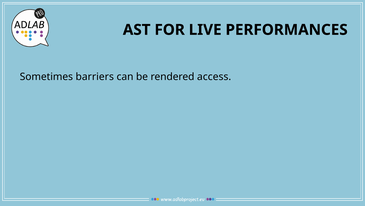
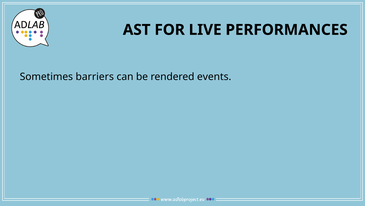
access: access -> events (214, 77)
